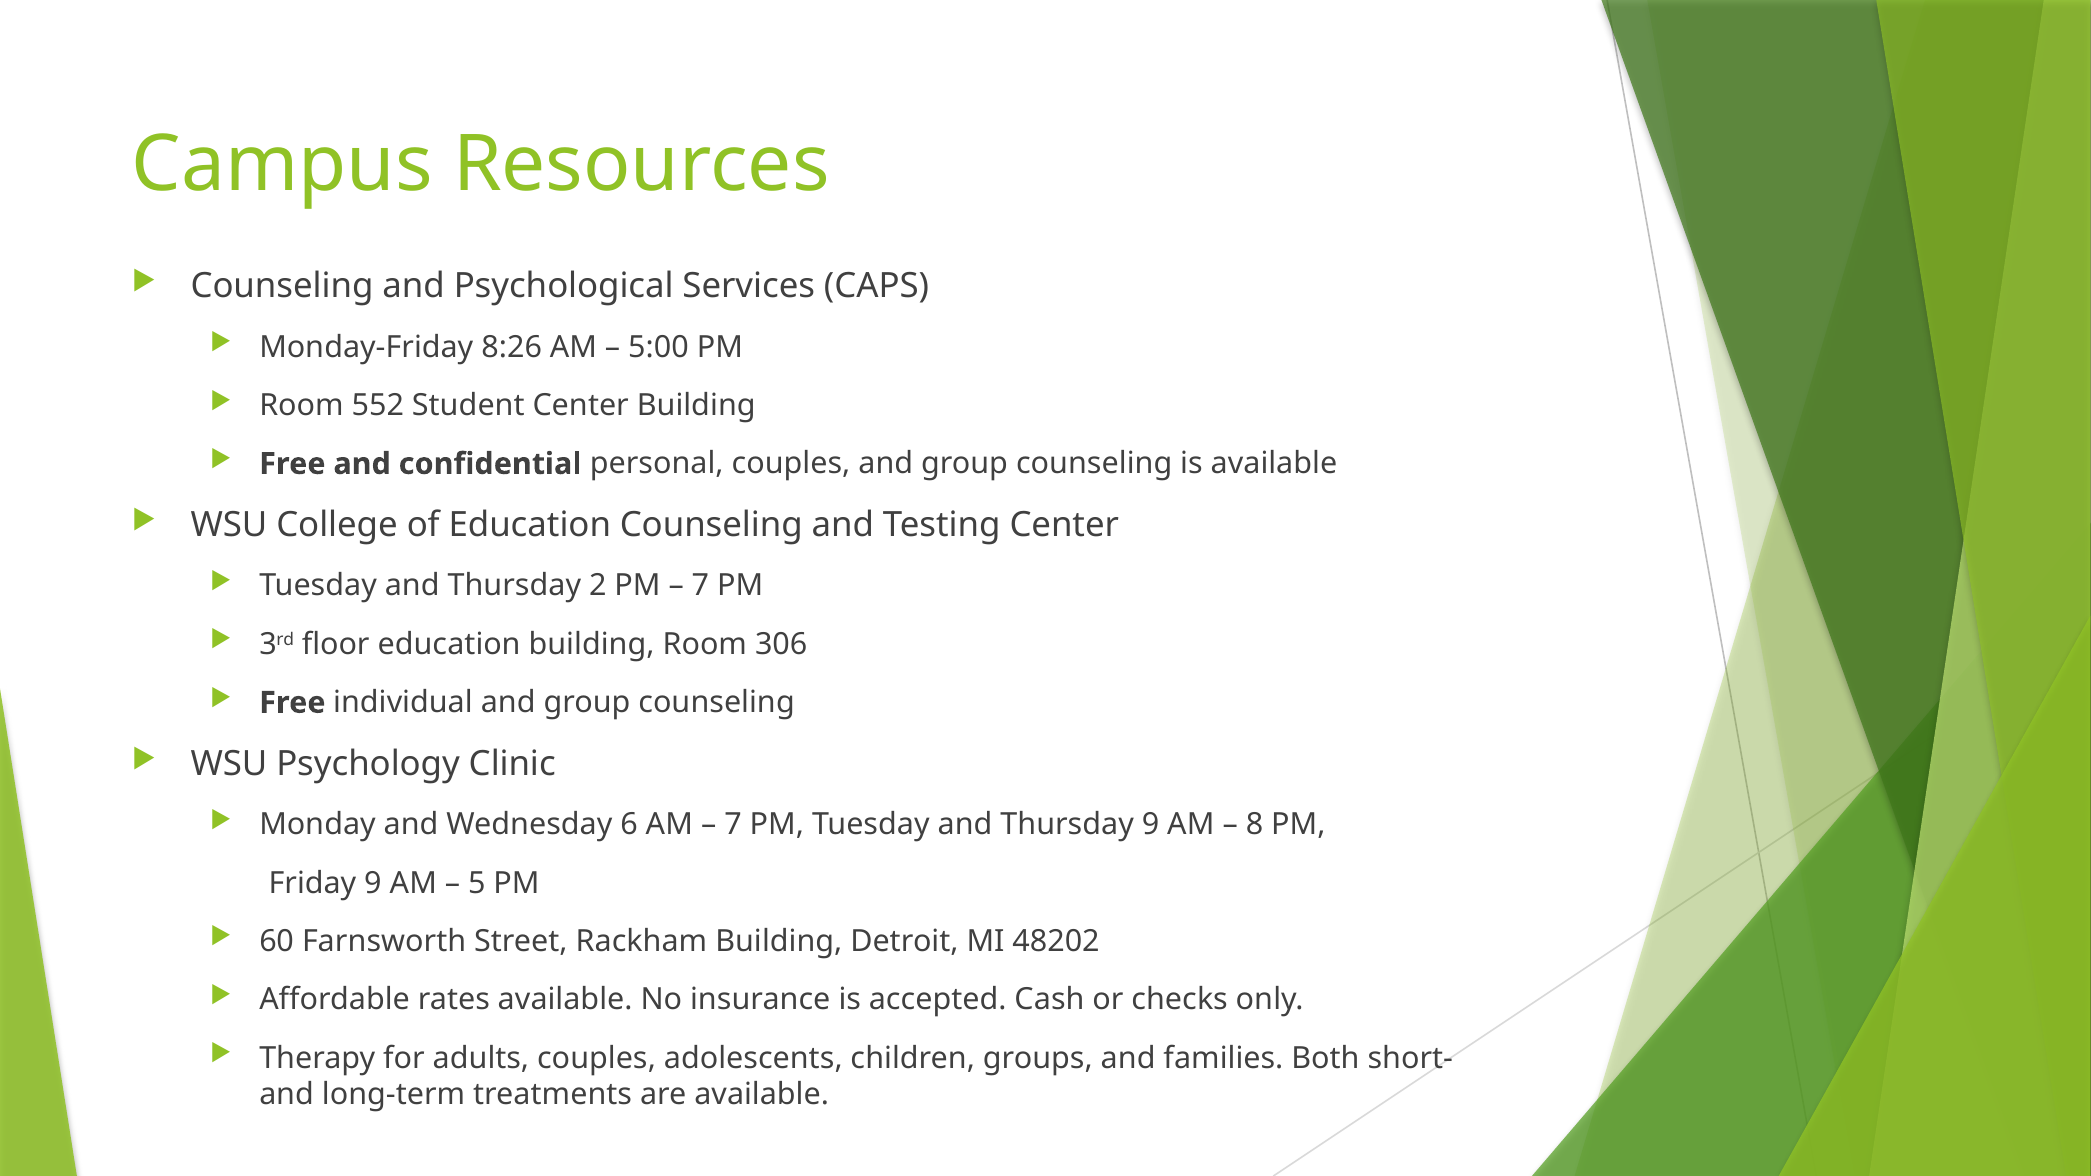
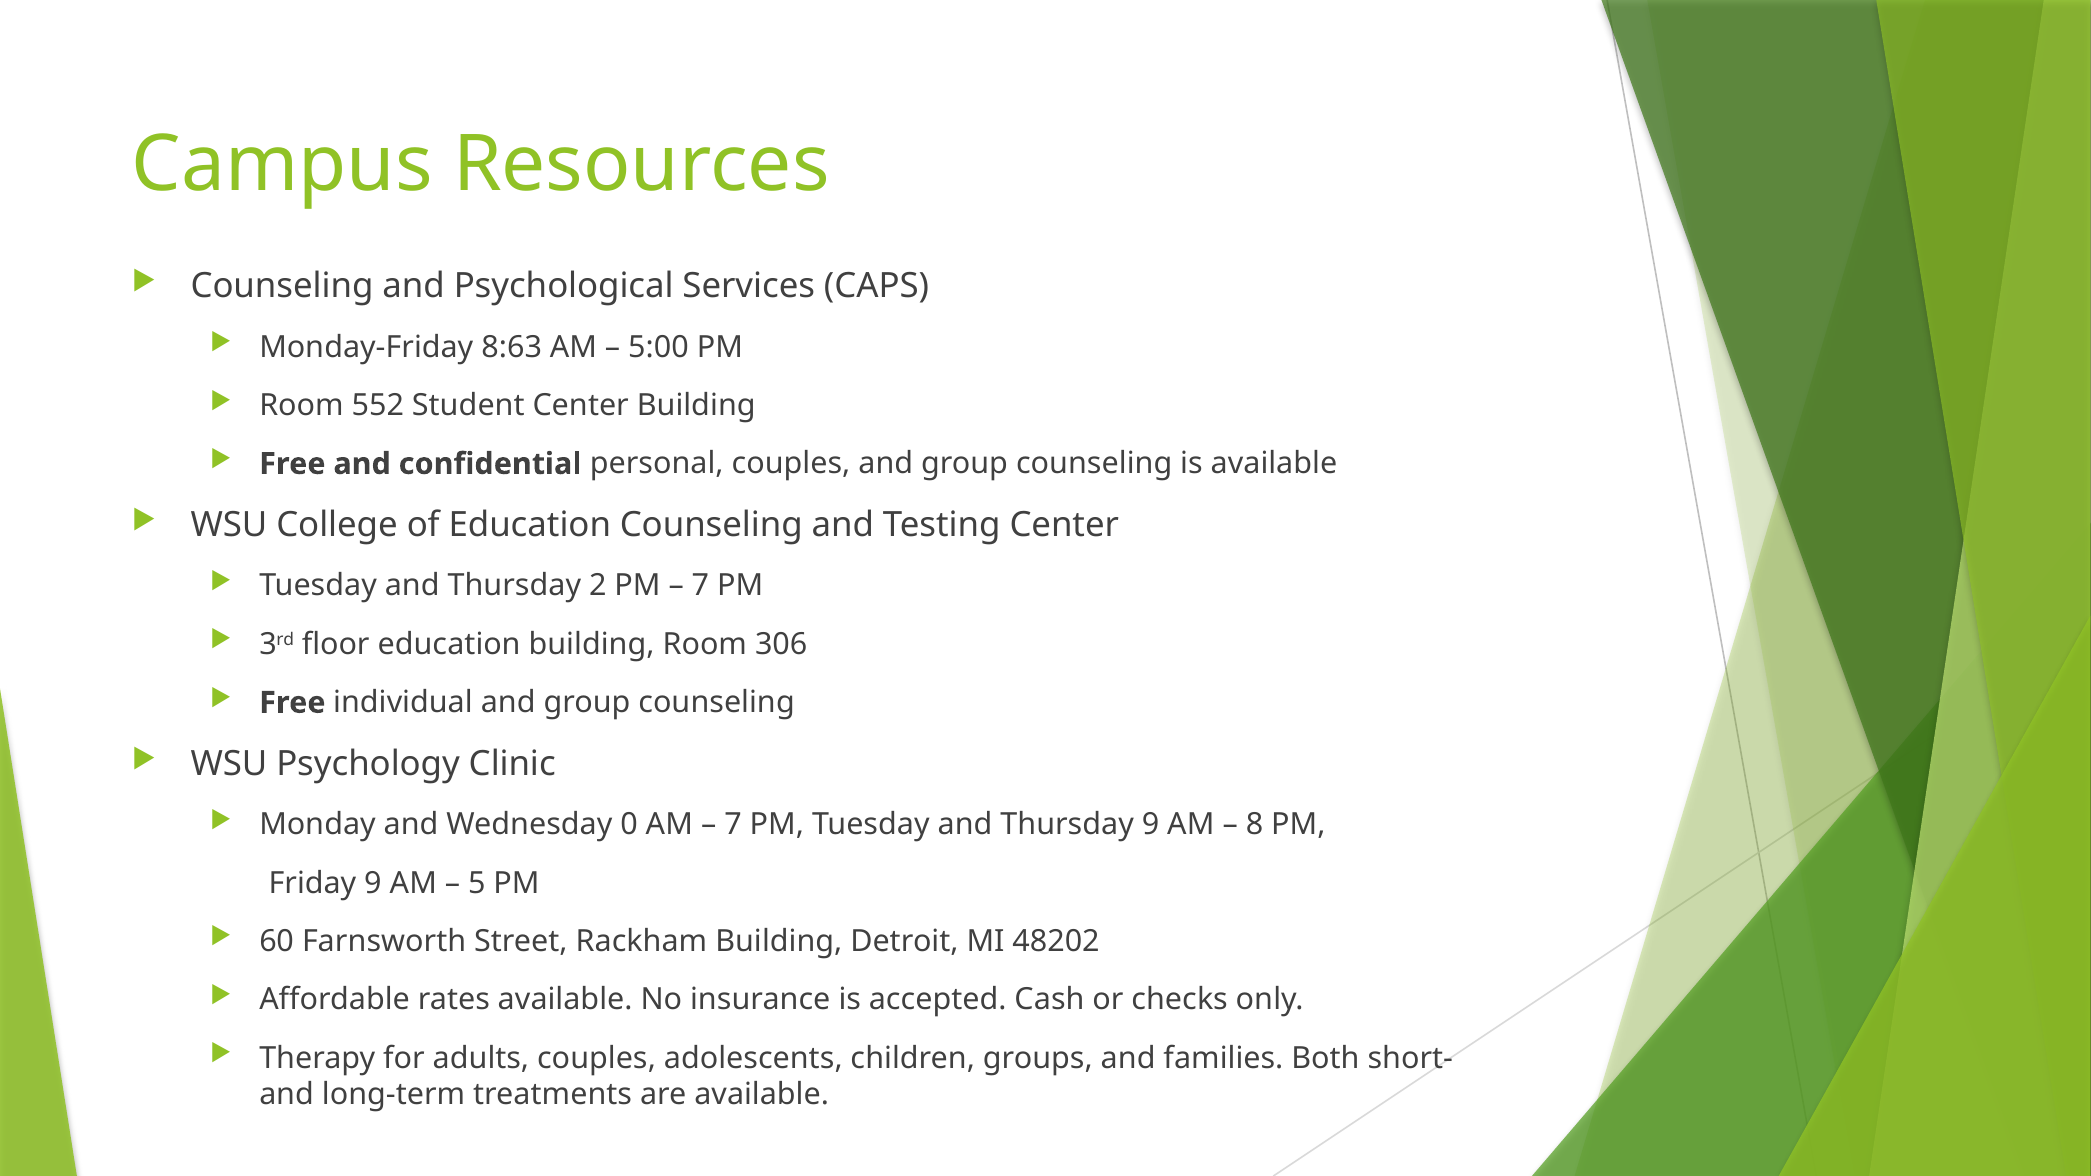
8:26: 8:26 -> 8:63 (512, 347)
6: 6 -> 0 (629, 825)
